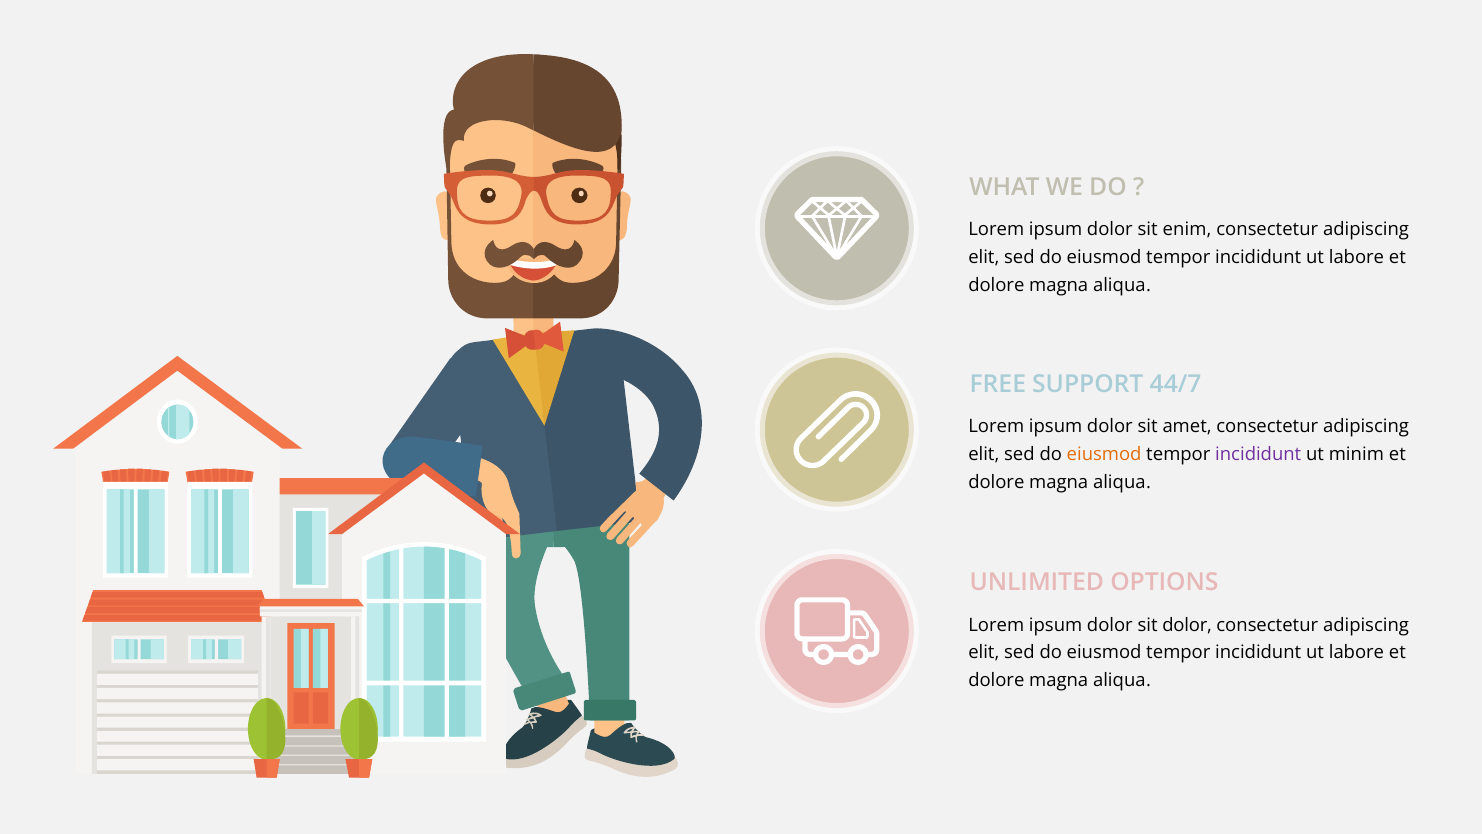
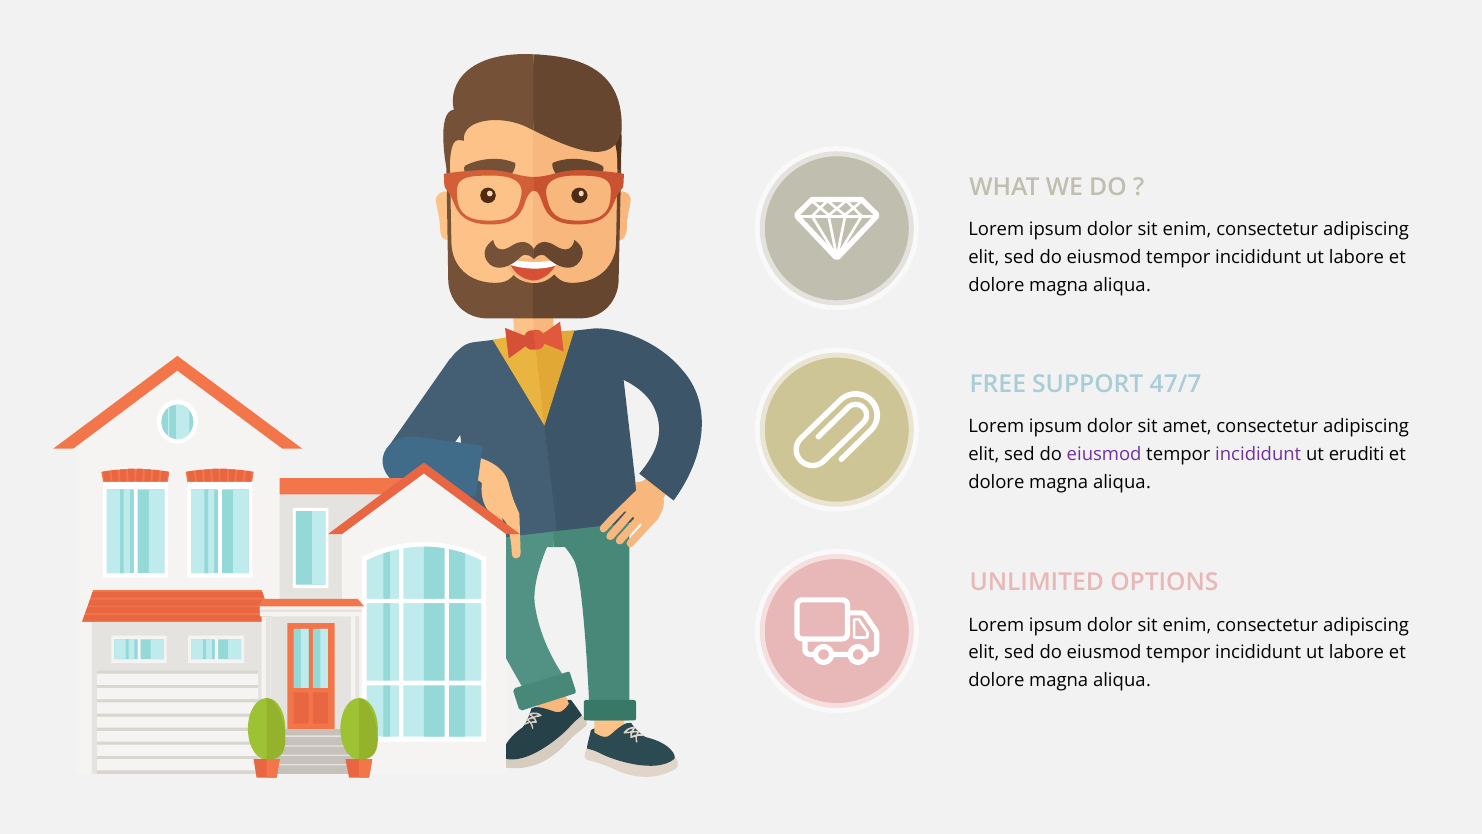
44/7: 44/7 -> 47/7 (1176, 384)
eiusmod colour: orange -> purple (1104, 454)
minim: minim -> eruditi (1356, 454)
dolor: dolor -> enim (1187, 625)
